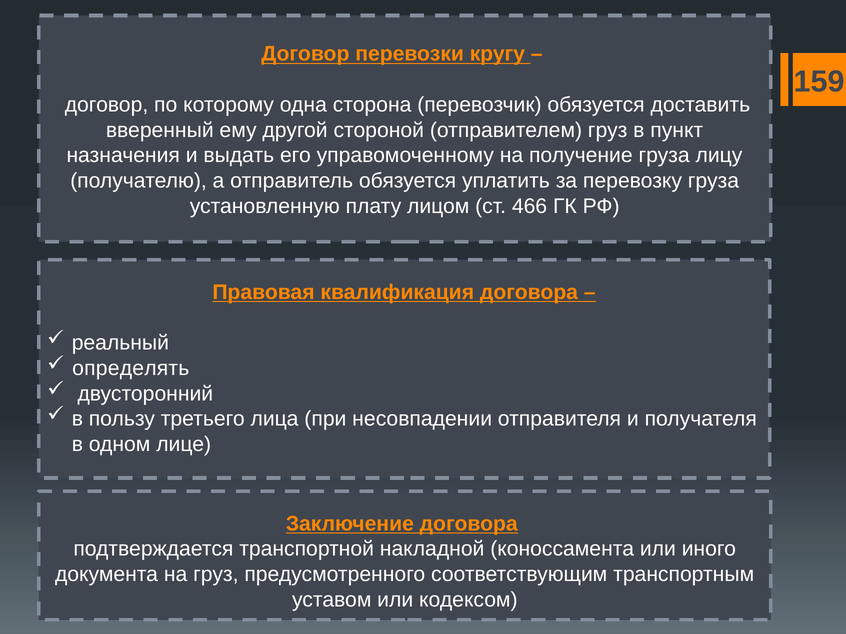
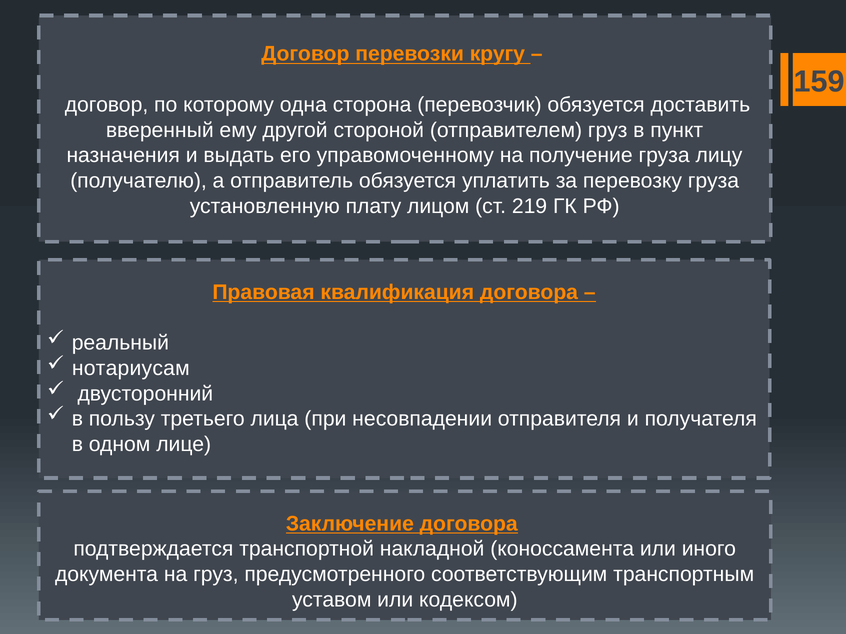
466: 466 -> 219 (530, 206)
определять: определять -> нотариусам (131, 368)
